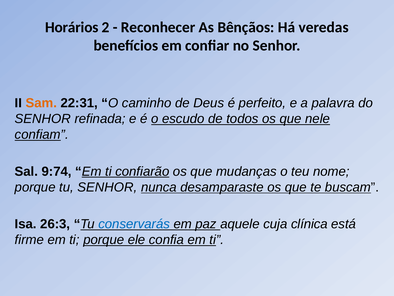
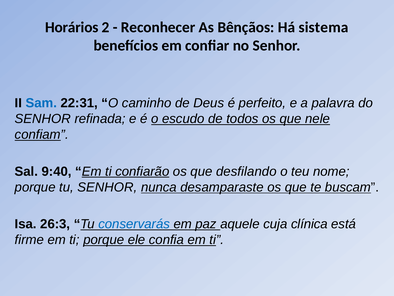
veredas: veredas -> sistema (324, 27)
Sam colour: orange -> blue (41, 103)
9:74: 9:74 -> 9:40 (57, 171)
mudanças: mudanças -> desfilando (246, 171)
